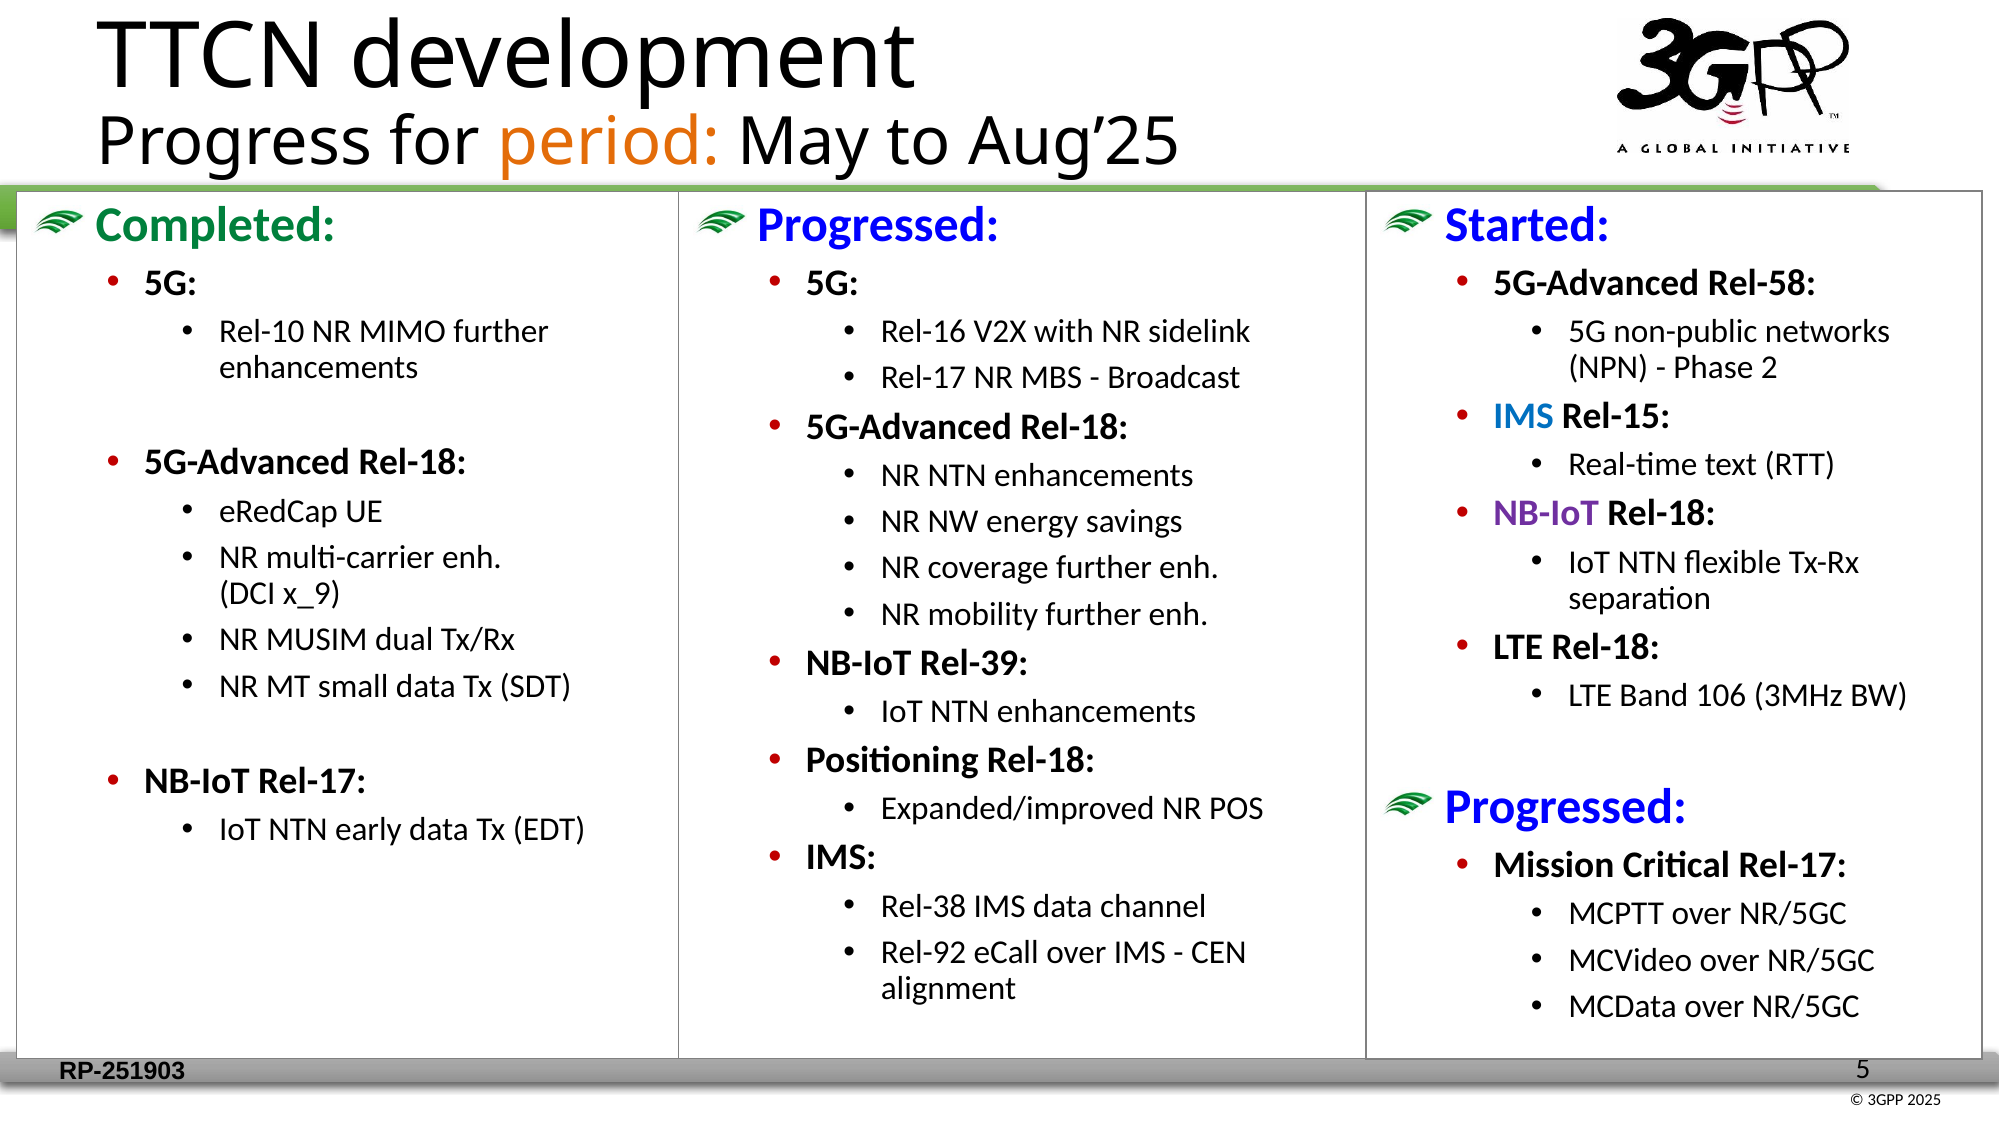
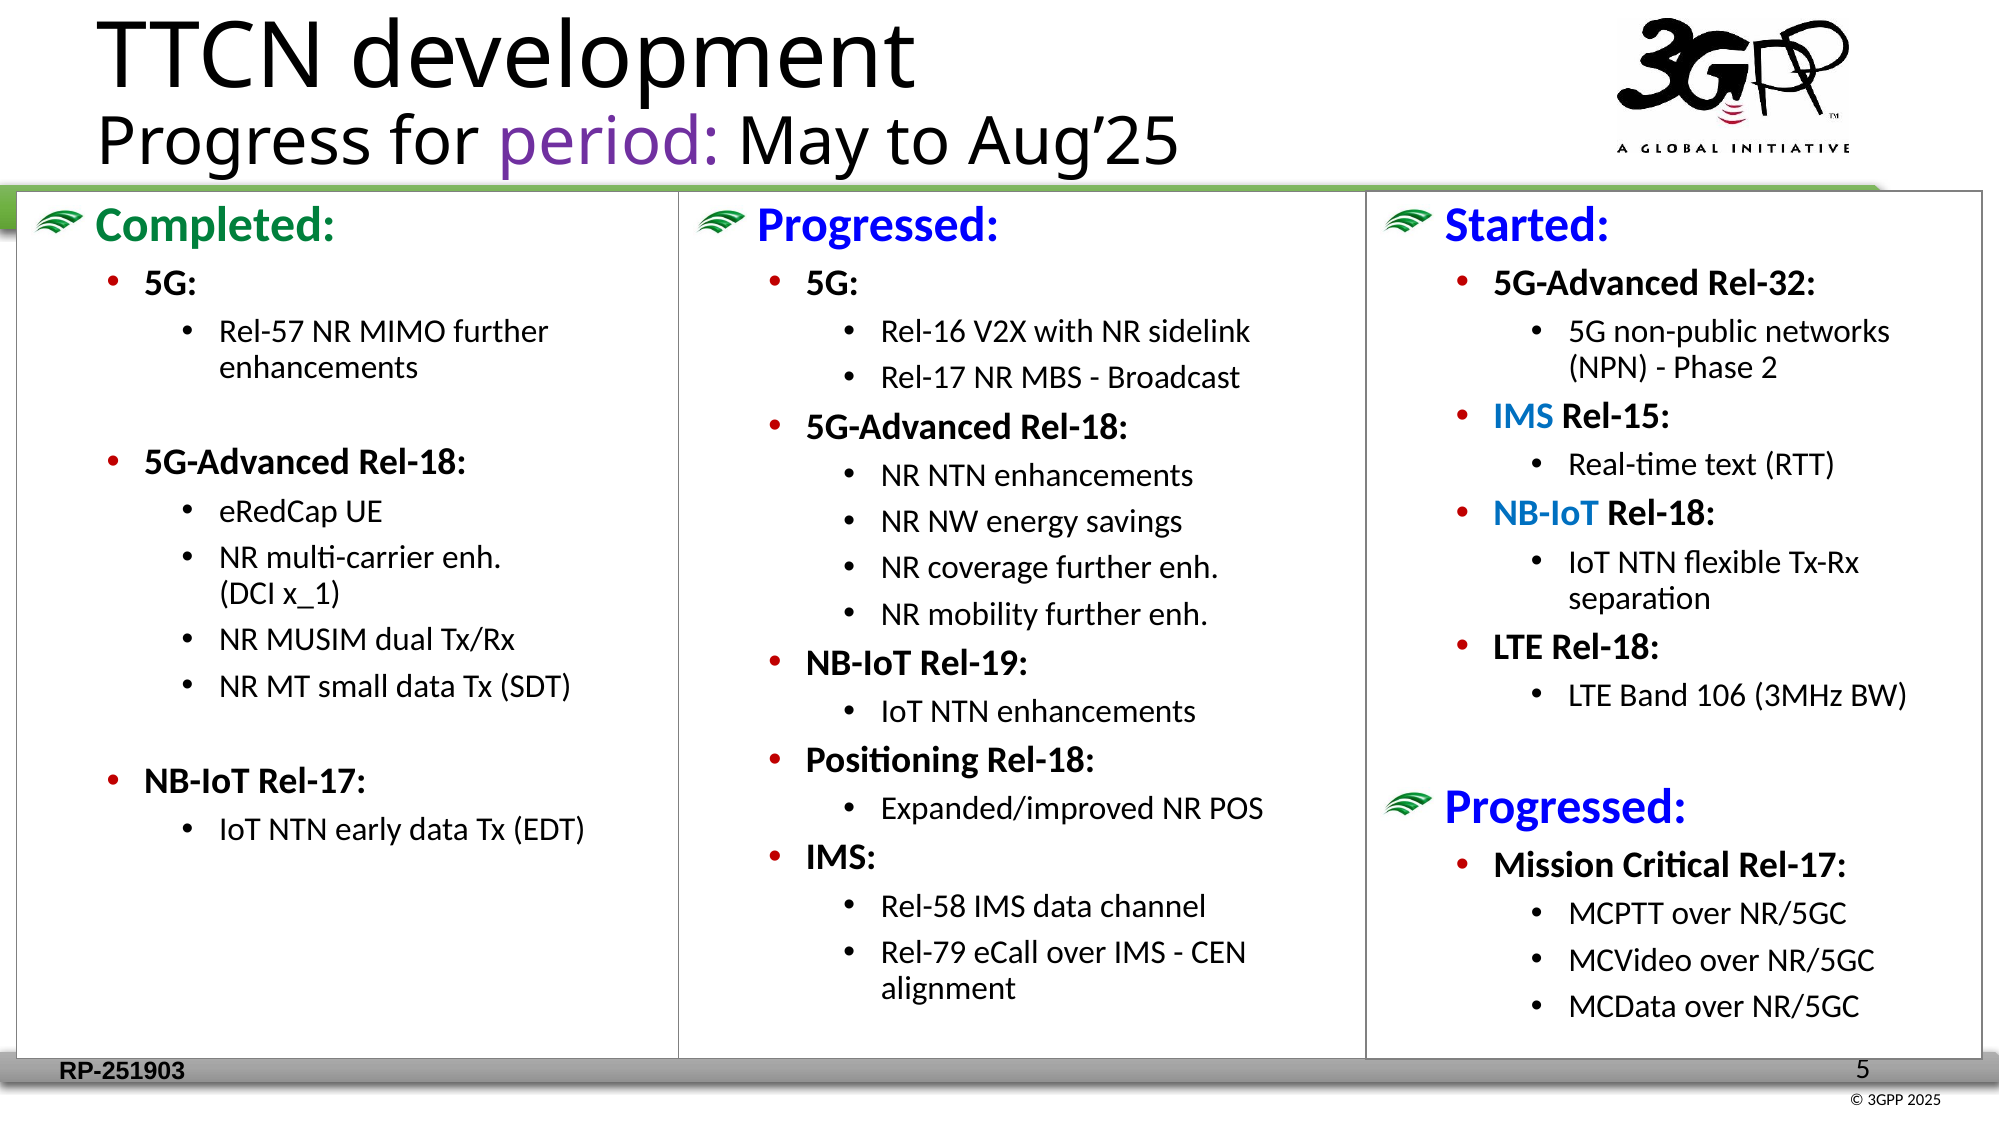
period colour: orange -> purple (609, 143)
Rel-58: Rel-58 -> Rel-32 (1762, 283)
Rel-10: Rel-10 -> Rel-57 (262, 331)
NB-IoT colour: purple -> blue (1546, 513)
x_9: x_9 -> x_1 (312, 593)
Rel-39: Rel-39 -> Rel-19 (974, 663)
Rel-38: Rel-38 -> Rel-58 (923, 906)
Rel-92: Rel-92 -> Rel-79 (923, 952)
